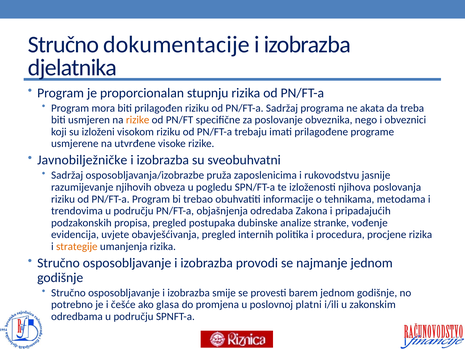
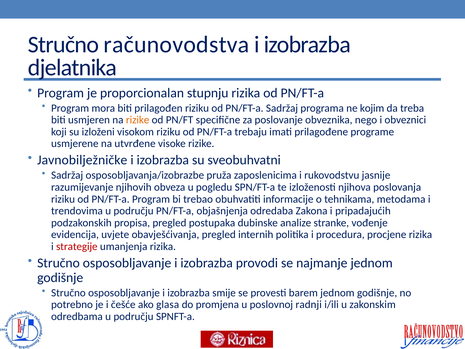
dokumentacije: dokumentacije -> računovodstva (176, 44)
akata: akata -> kojim (372, 108)
strategije colour: orange -> red (77, 246)
platni: platni -> radnji (309, 304)
